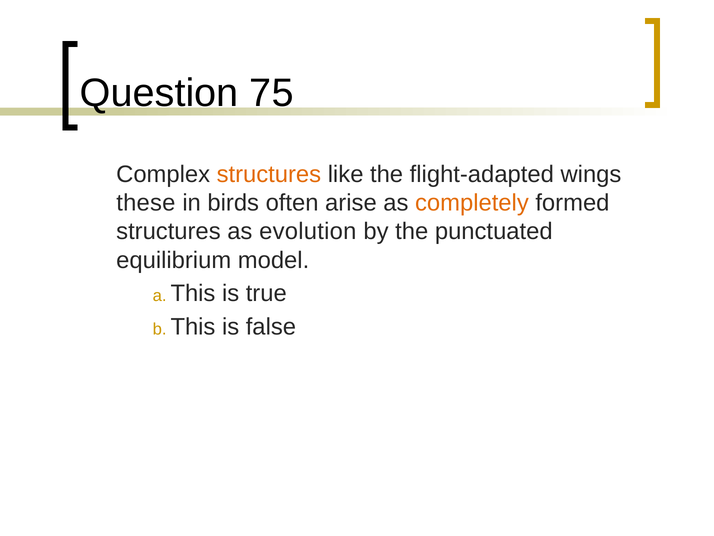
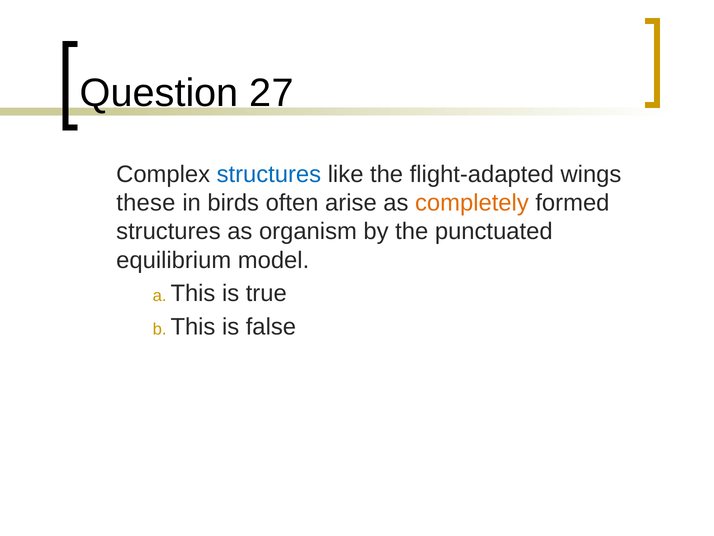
75: 75 -> 27 (272, 93)
structures colour: orange -> blue (269, 174)
evolution: evolution -> organism (308, 231)
